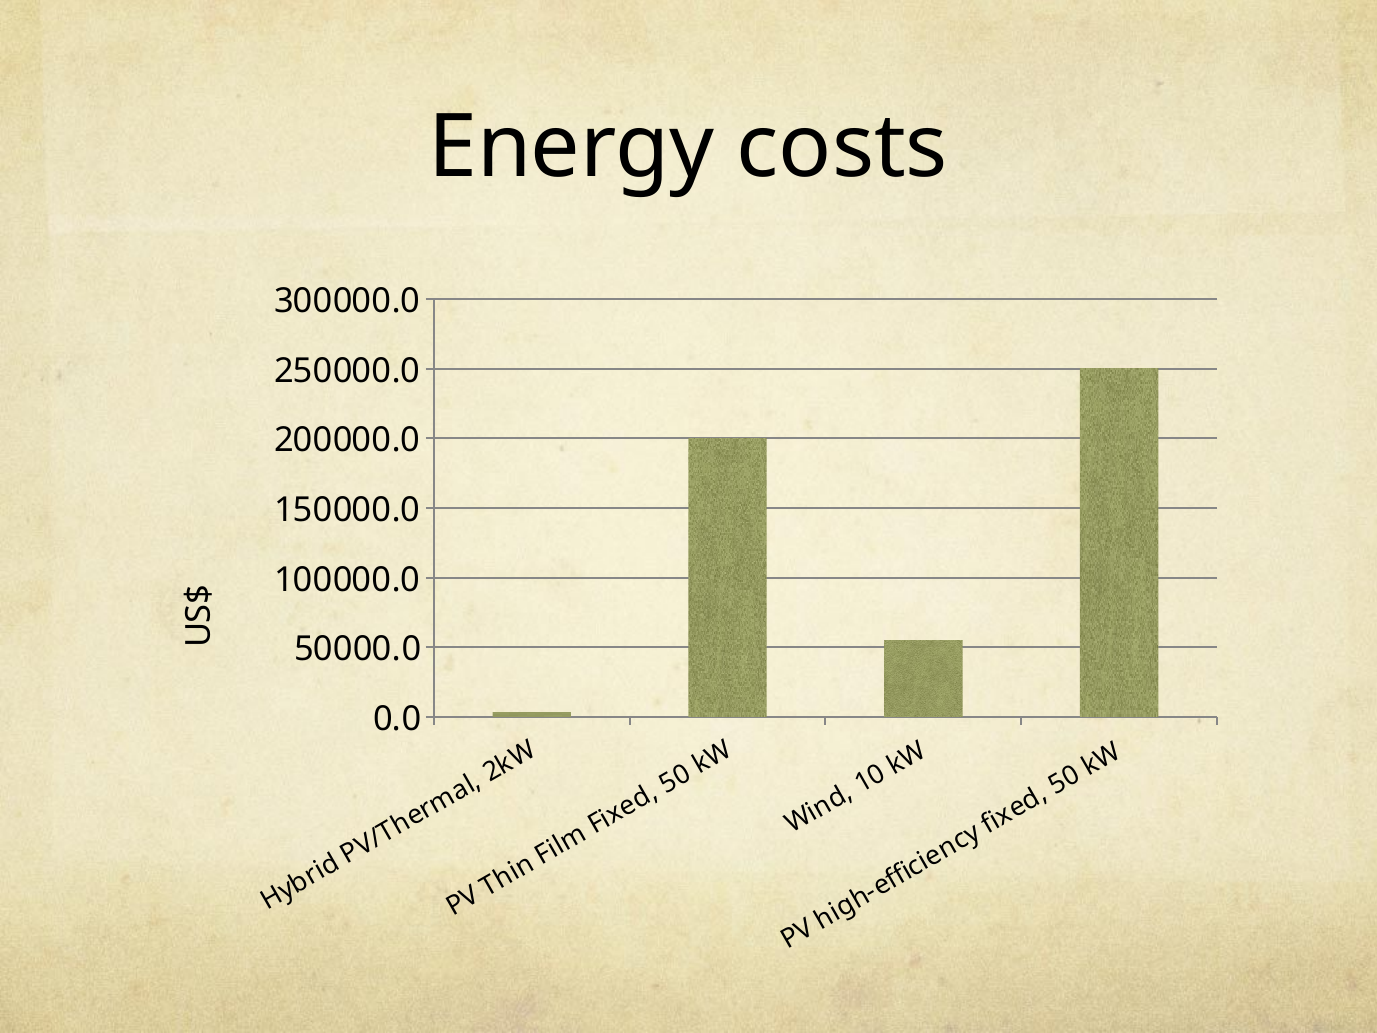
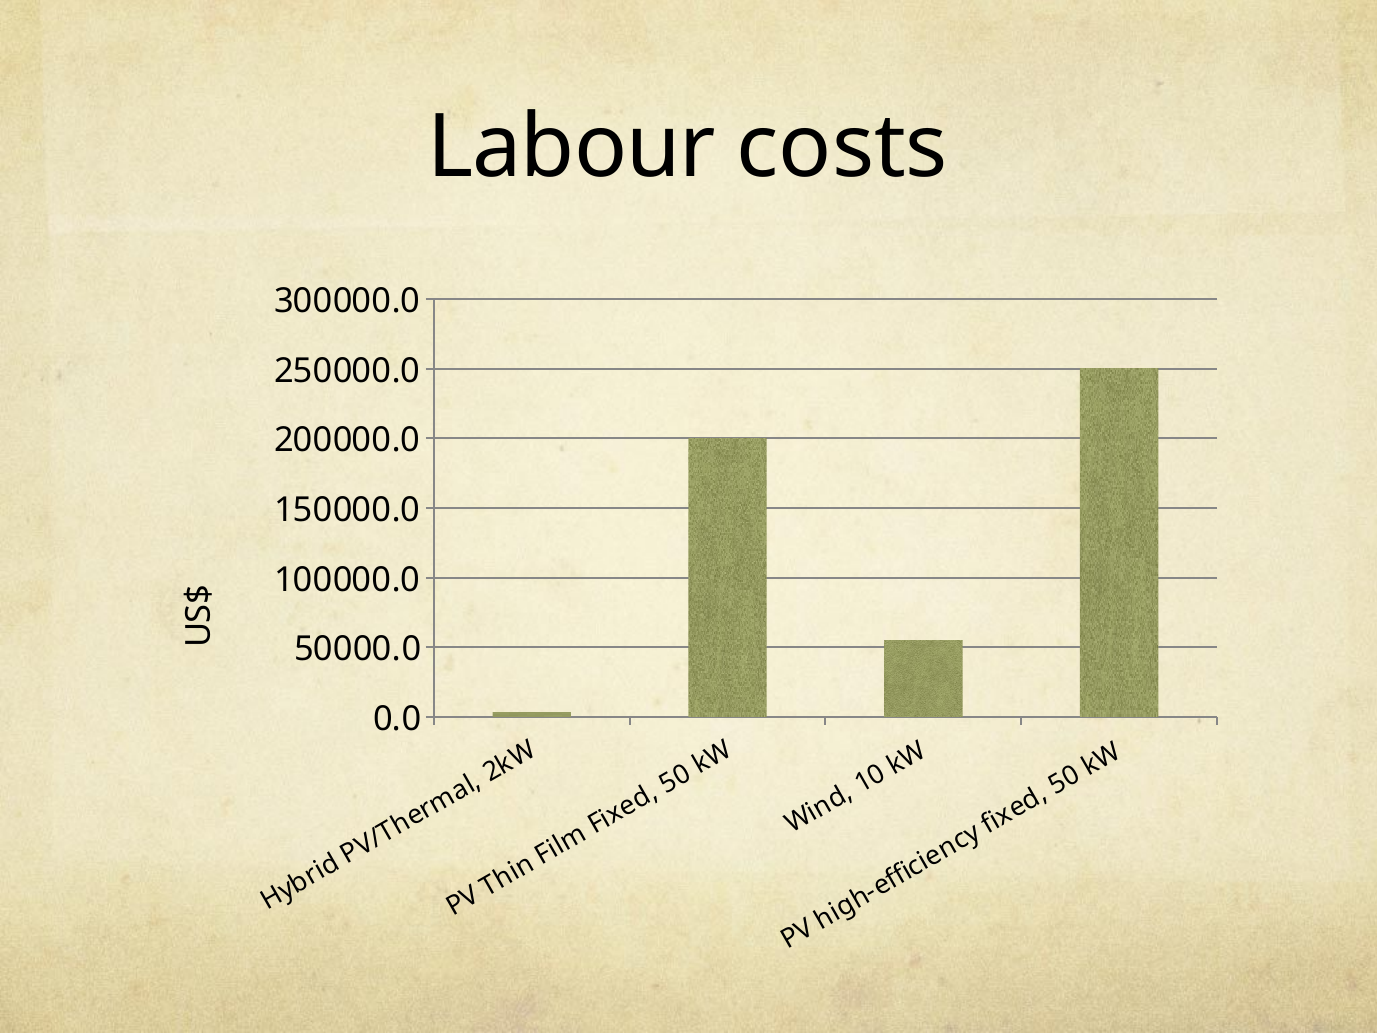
Energy: Energy -> Labour (572, 147)
